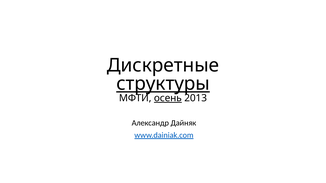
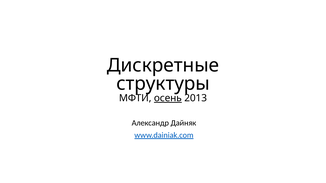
структуры underline: present -> none (163, 84)
